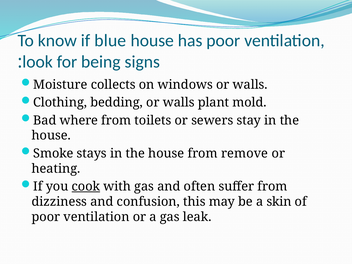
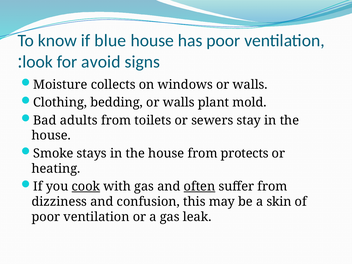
being: being -> avoid (101, 62)
where: where -> adults (79, 120)
remove: remove -> protects (245, 153)
often underline: none -> present (199, 186)
